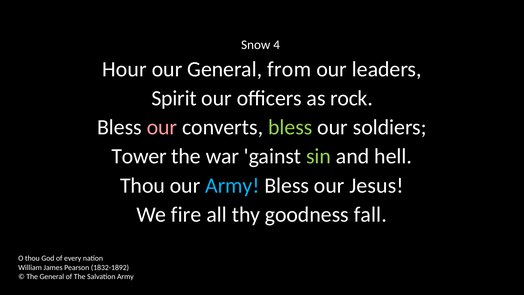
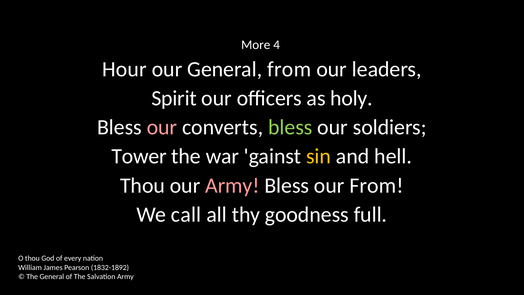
Snow: Snow -> More (256, 45)
rock: rock -> holy (351, 98)
sin colour: light green -> yellow (319, 156)
Army colour: light blue -> pink (232, 185)
our Jesus: Jesus -> From (376, 185)
fire: fire -> call (186, 214)
fall: fall -> full (370, 214)
